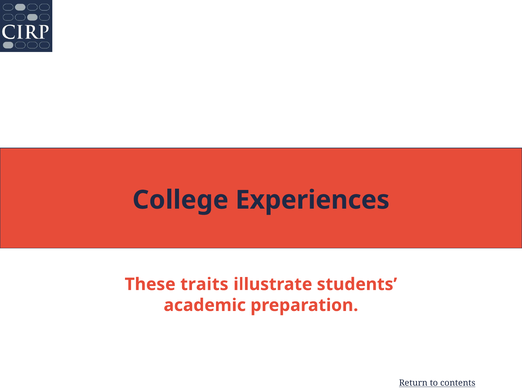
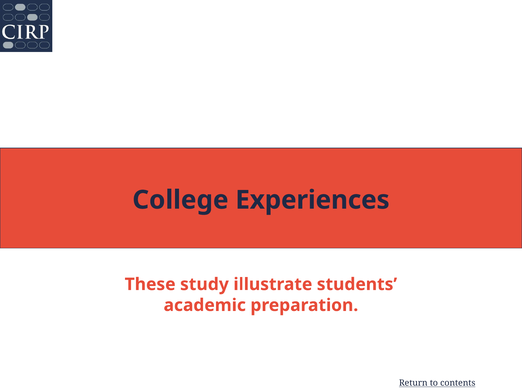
traits: traits -> study (204, 284)
